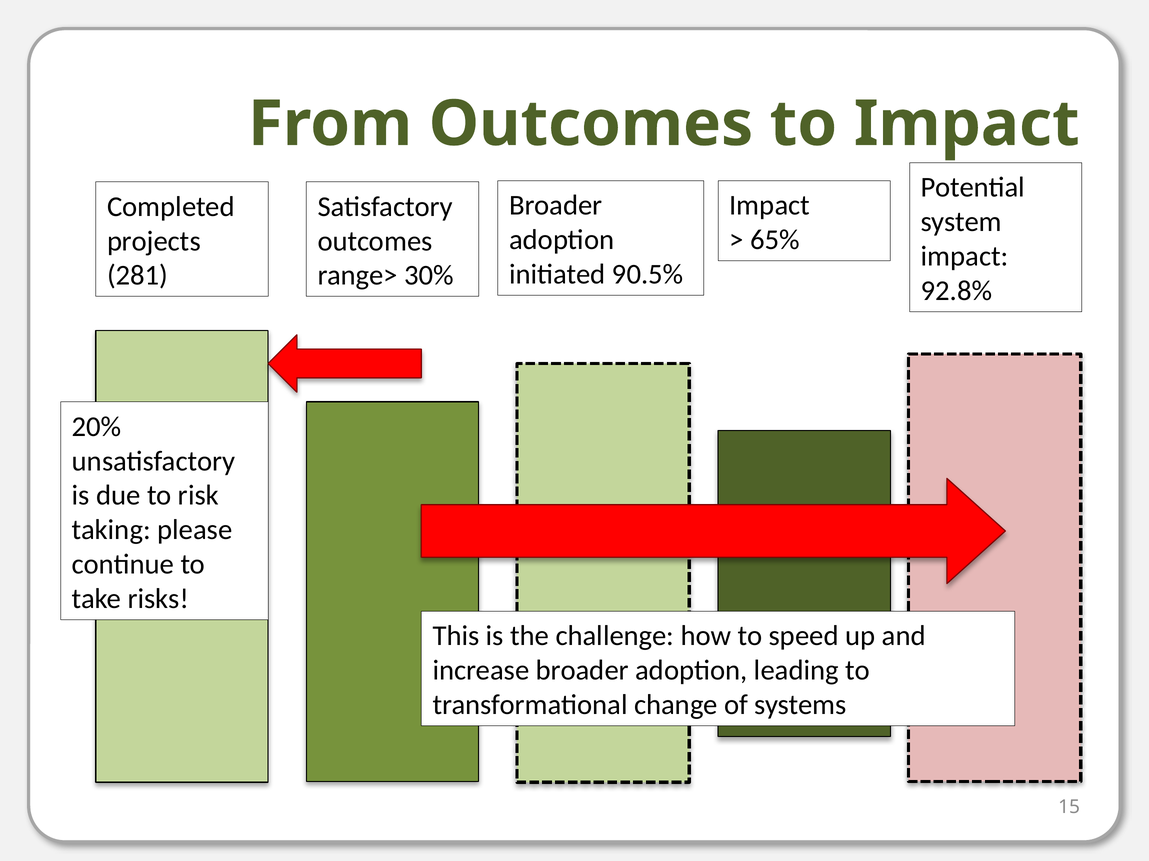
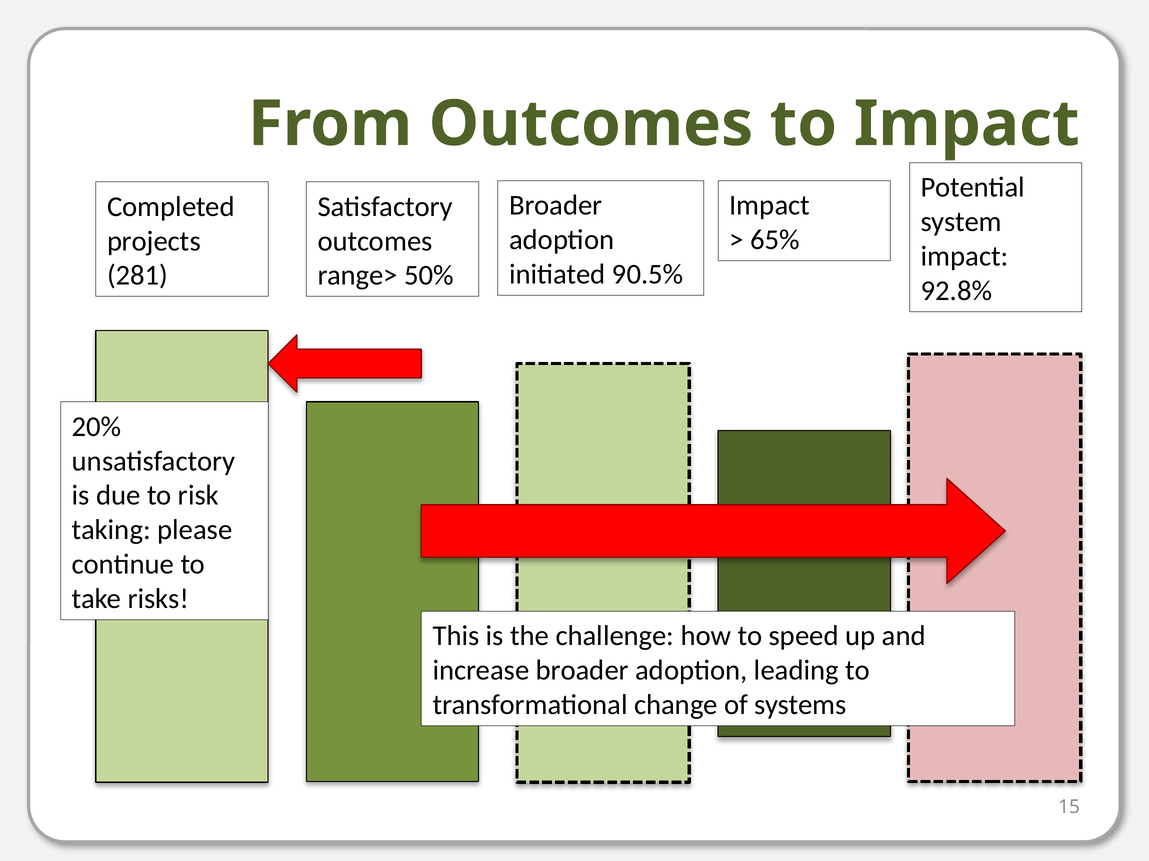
30%: 30% -> 50% (429, 276)
